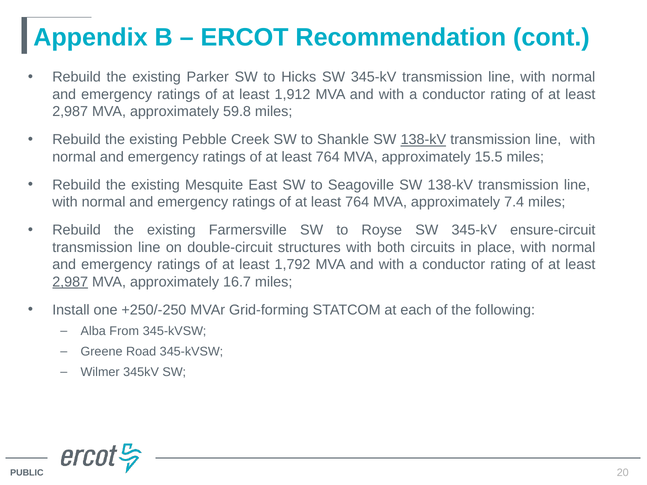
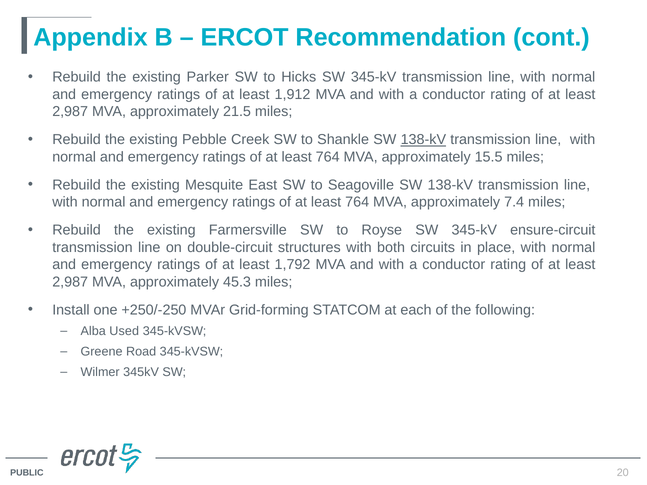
59.8: 59.8 -> 21.5 (237, 112)
2,987 underline: present -> none (70, 282)
16.7: 16.7 -> 45.3 (237, 282)
From: From -> Used (124, 331)
